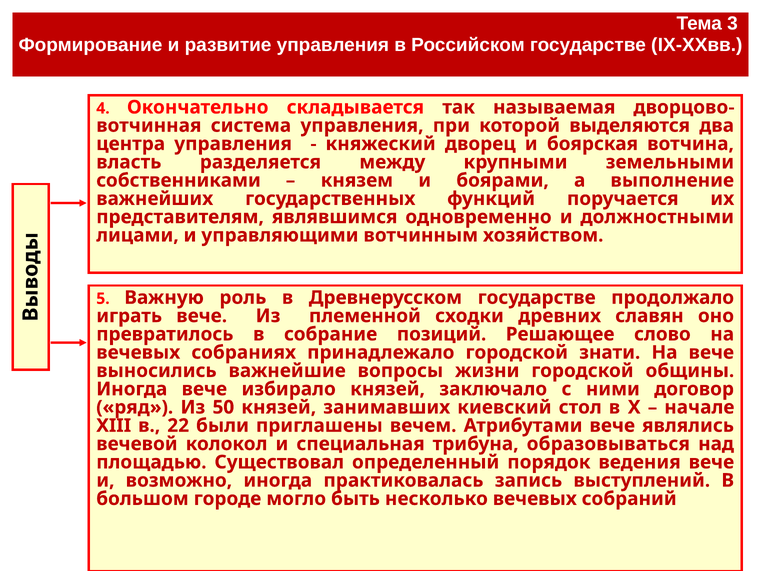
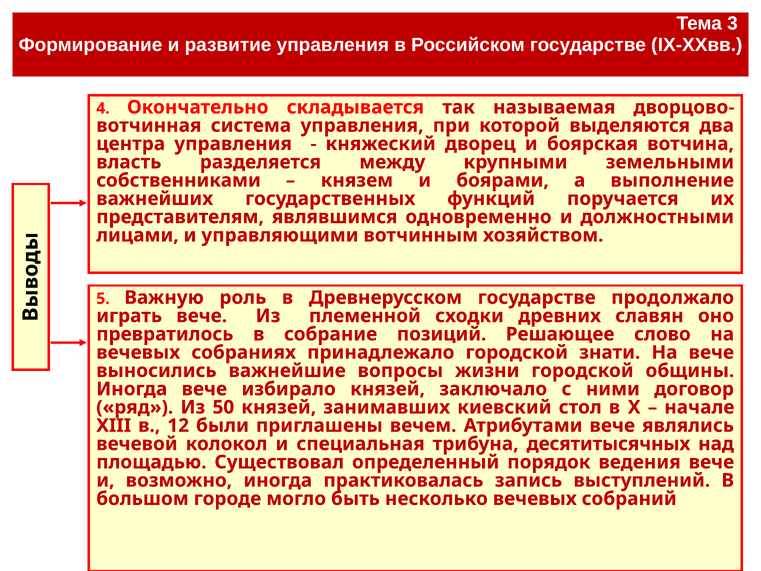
22: 22 -> 12 (178, 425)
образовываться: образовываться -> десятитысячных (608, 444)
